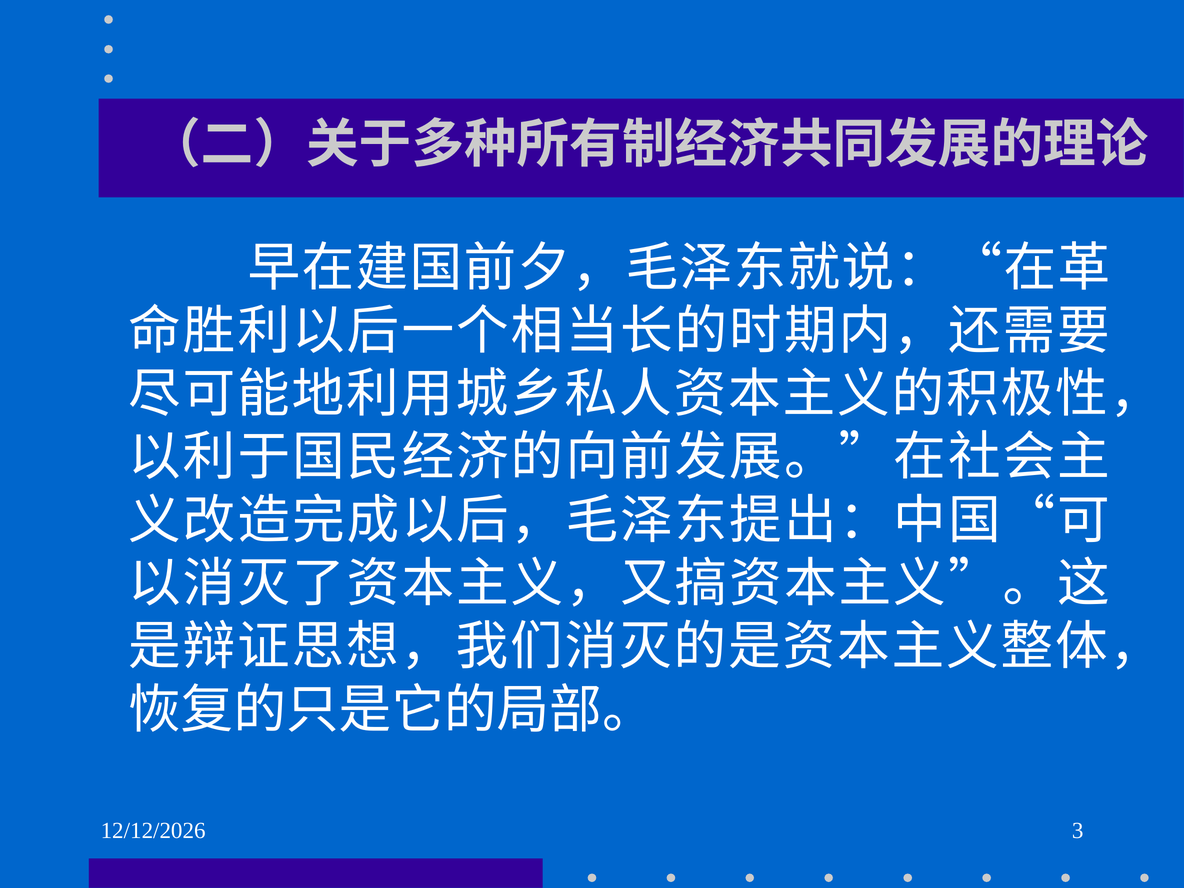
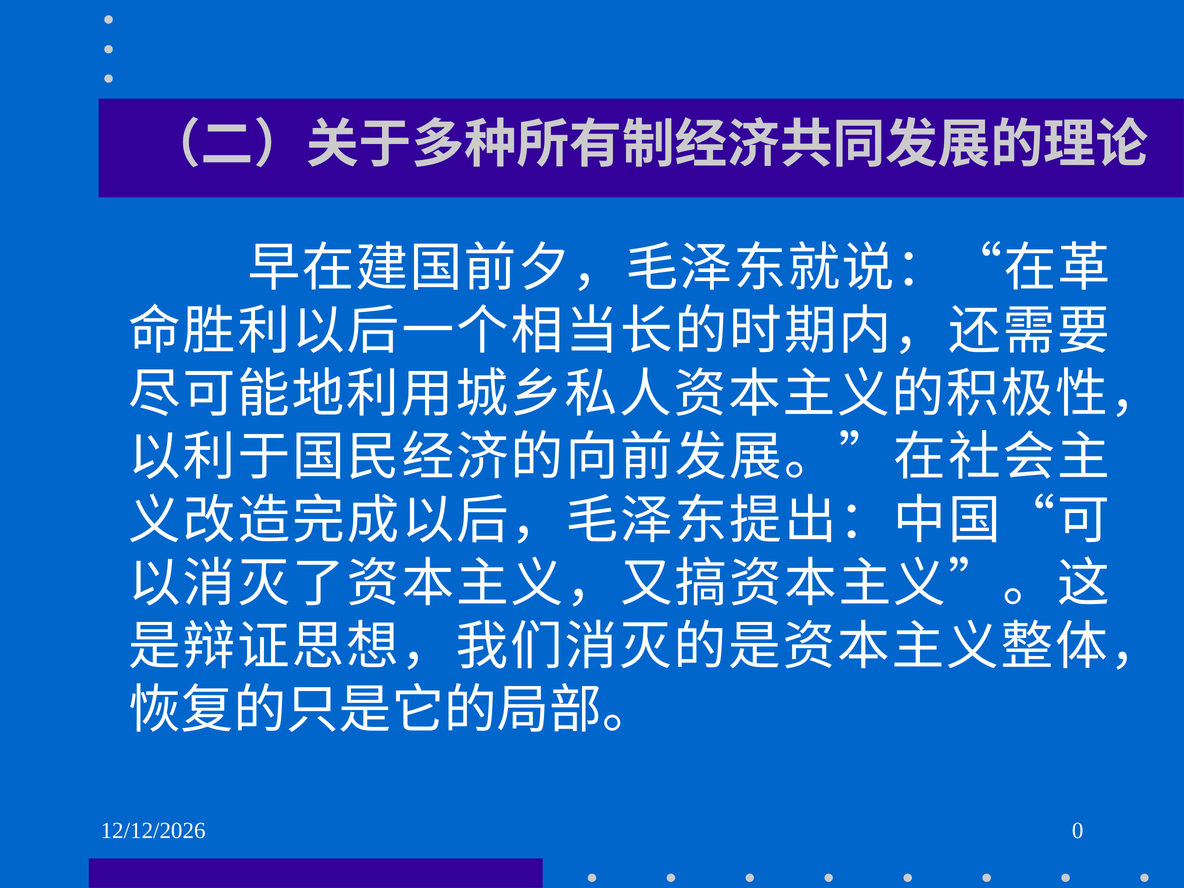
3: 3 -> 0 (1078, 830)
